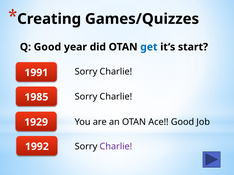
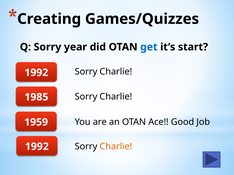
Q Good: Good -> Sorry (47, 47)
1991: 1991 -> 1992 (36, 73)
1929: 1929 -> 1959 (36, 122)
Charlie colour: purple -> orange (116, 147)
